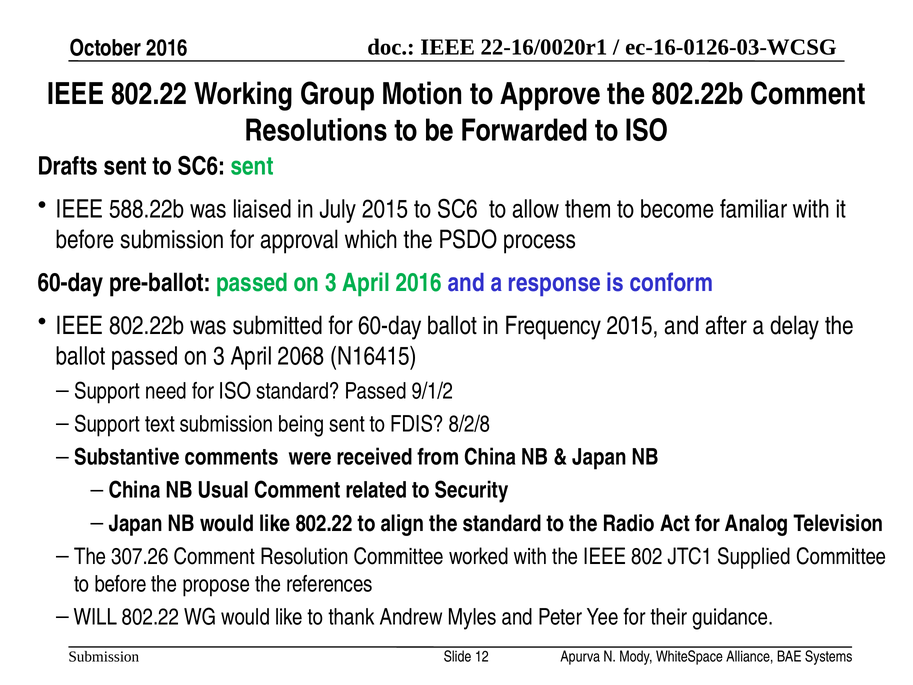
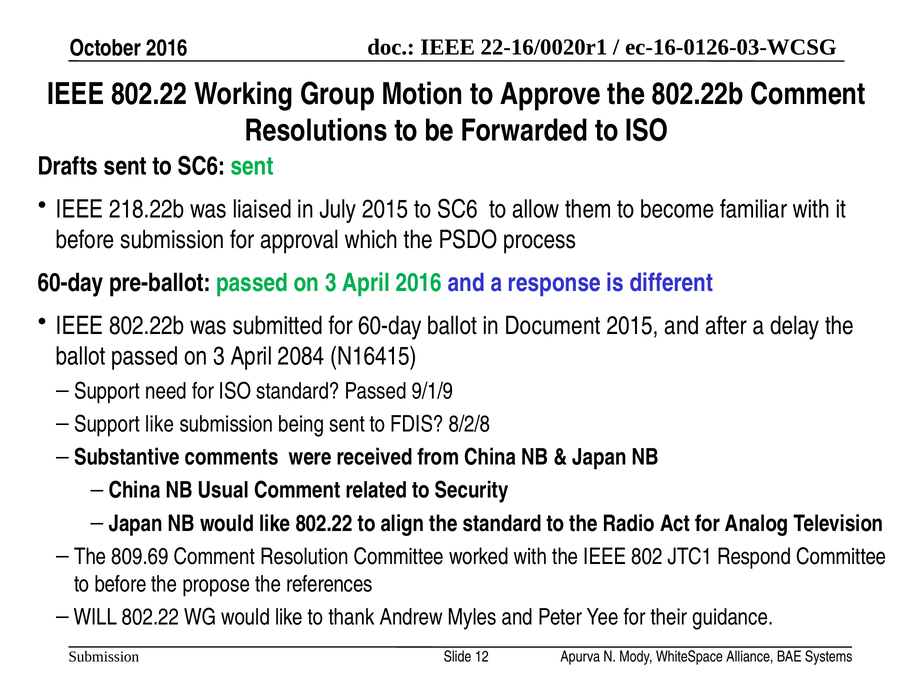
588.22b: 588.22b -> 218.22b (147, 209)
conform: conform -> different (671, 283)
Frequency: Frequency -> Document (553, 326)
2068: 2068 -> 2084 (301, 356)
9/1/2: 9/1/2 -> 9/1/9 (433, 391)
Support text: text -> like (160, 424)
307.26: 307.26 -> 809.69 (140, 556)
Supplied: Supplied -> Respond (754, 556)
